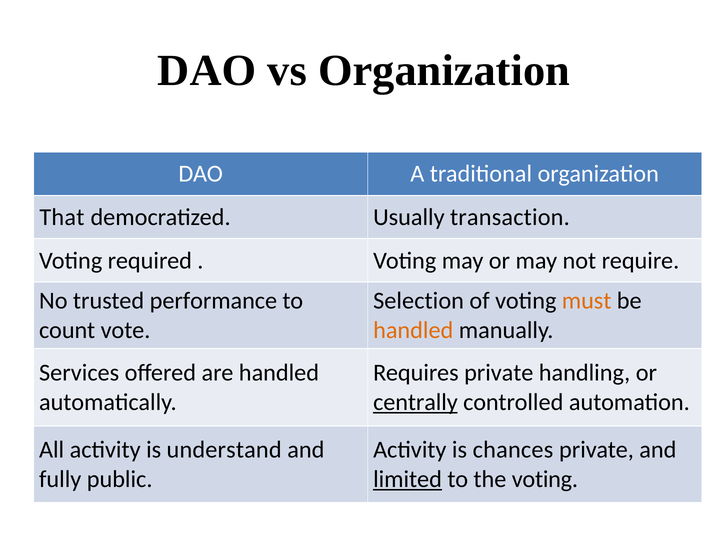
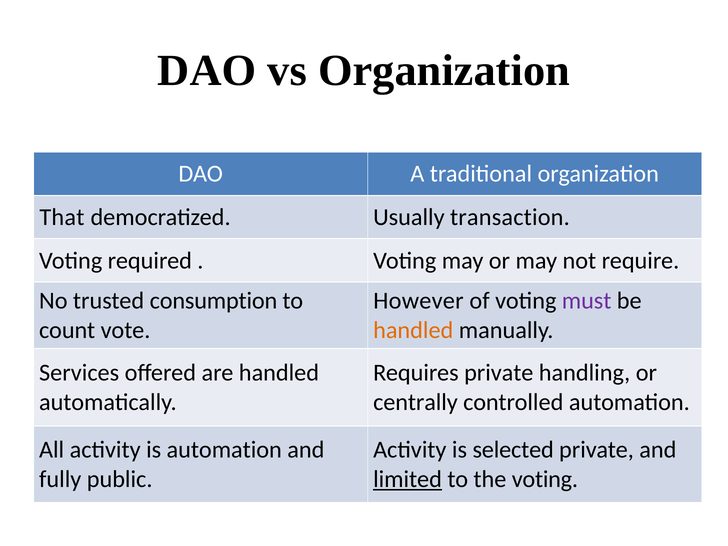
performance: performance -> consumption (213, 301)
Selection: Selection -> However (418, 301)
must colour: orange -> purple (587, 301)
centrally underline: present -> none (415, 402)
is understand: understand -> automation (224, 450)
chances: chances -> selected (513, 450)
